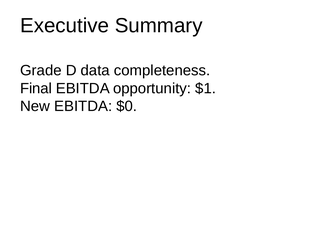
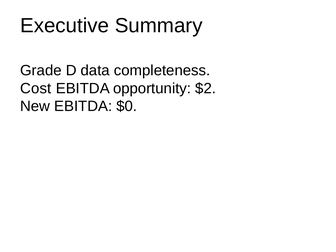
Final: Final -> Cost (36, 88)
$1: $1 -> $2 (206, 88)
